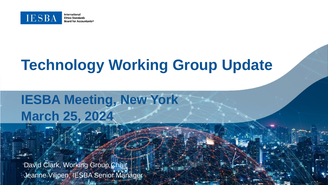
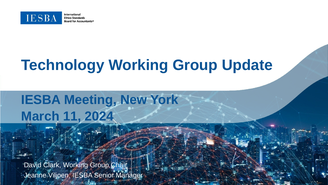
25: 25 -> 11 (72, 116)
